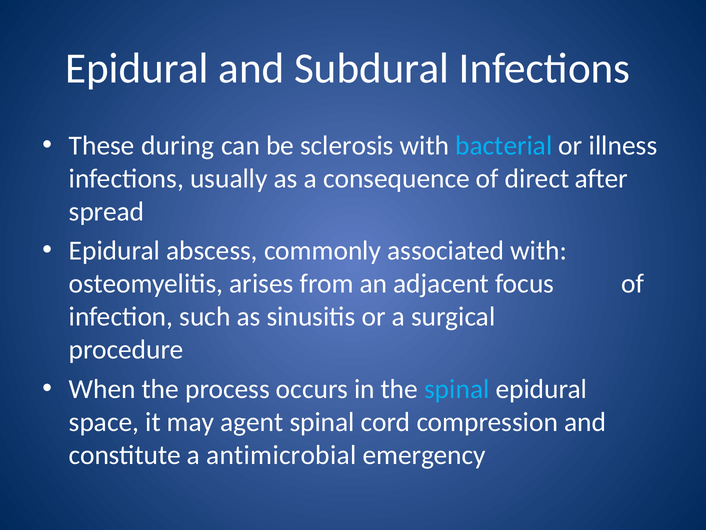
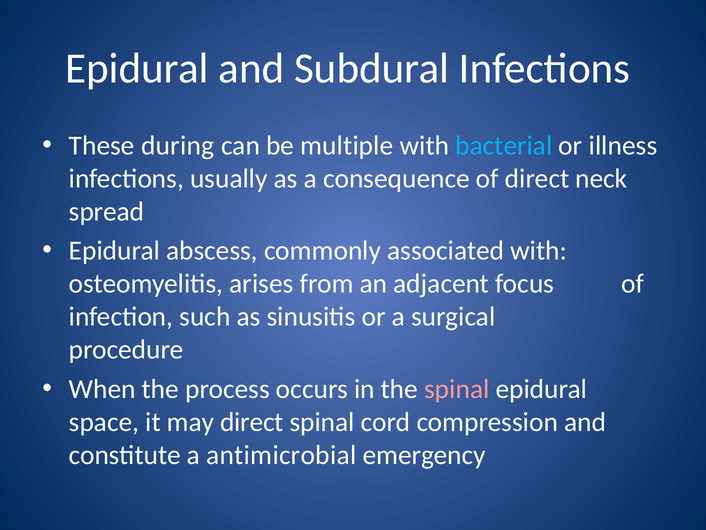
sclerosis: sclerosis -> multiple (347, 145)
after: after -> neck (601, 178)
spinal colour: light blue -> pink (457, 389)
may agent: agent -> direct (252, 422)
